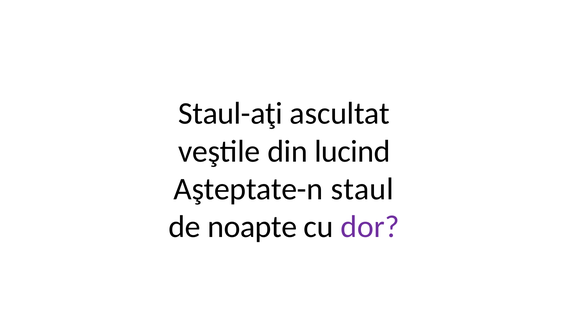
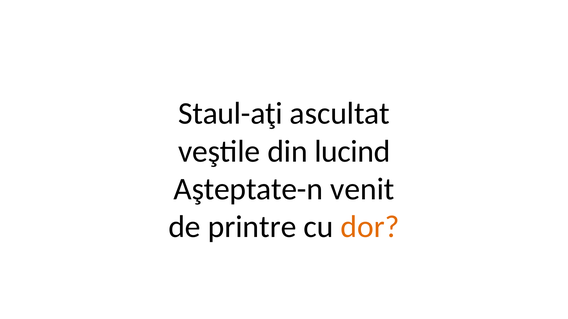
staul: staul -> venit (362, 189)
noapte: noapte -> printre (252, 227)
dor colour: purple -> orange (370, 227)
